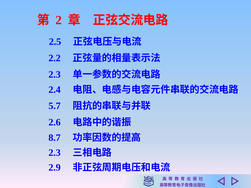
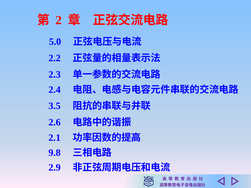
2.5: 2.5 -> 5.0 (55, 42)
5.7: 5.7 -> 3.5 (55, 106)
8.7: 8.7 -> 2.1 (55, 138)
2.3: 2.3 -> 9.8 (55, 153)
